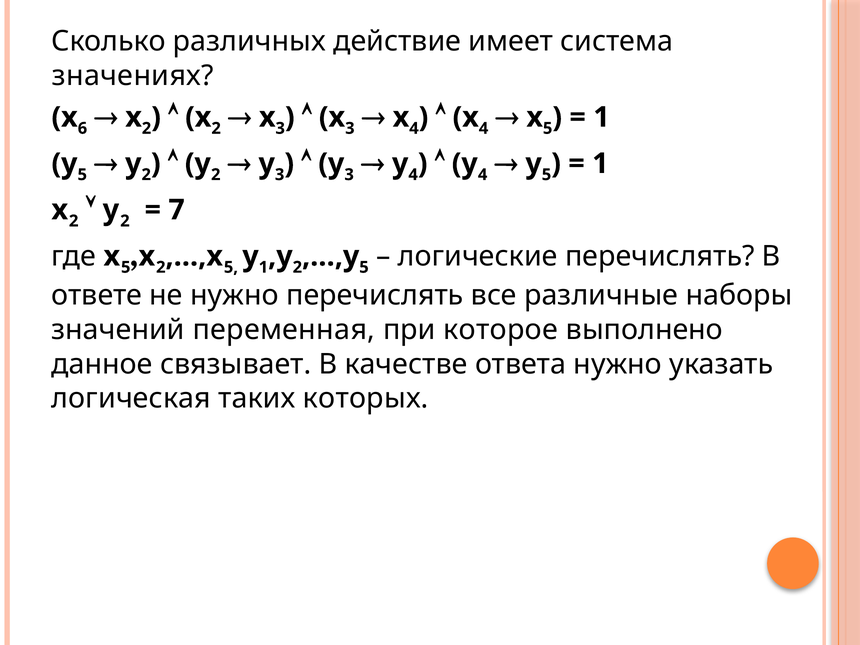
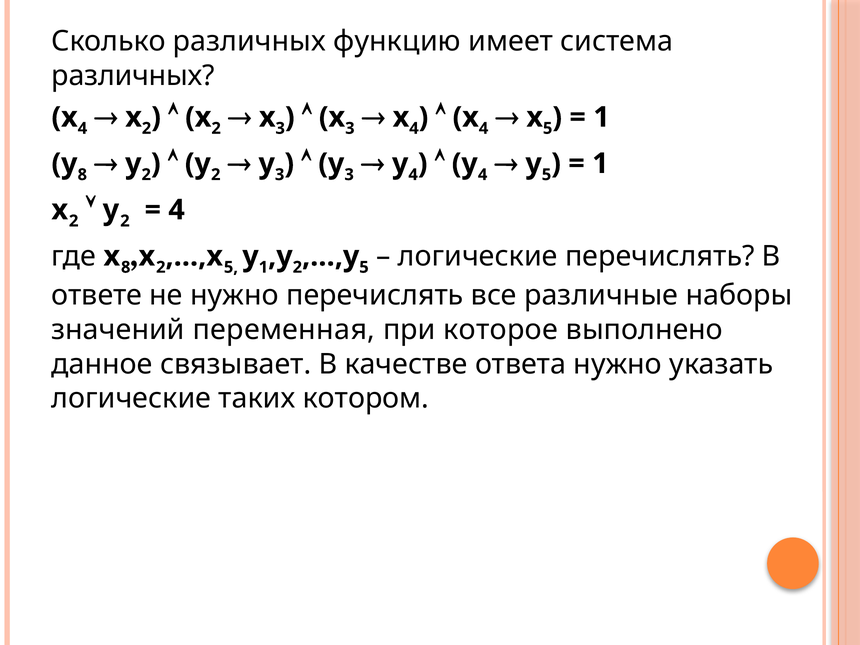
действие: действие -> функцию (397, 41)
значениях: значениях -> различных (133, 76)
6: 6 -> 4 (82, 128)
5: 5 -> 8 (82, 175)
7: 7 -> 4 (177, 210)
5: 5 -> 8 (126, 267)
логическая: логическая -> логические (131, 398)
которых: которых -> котором (366, 398)
